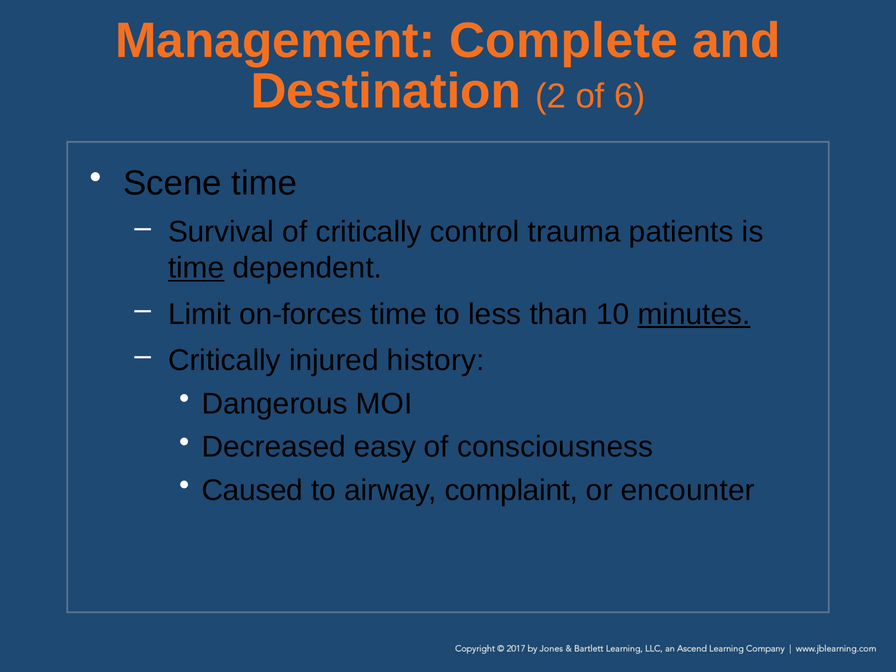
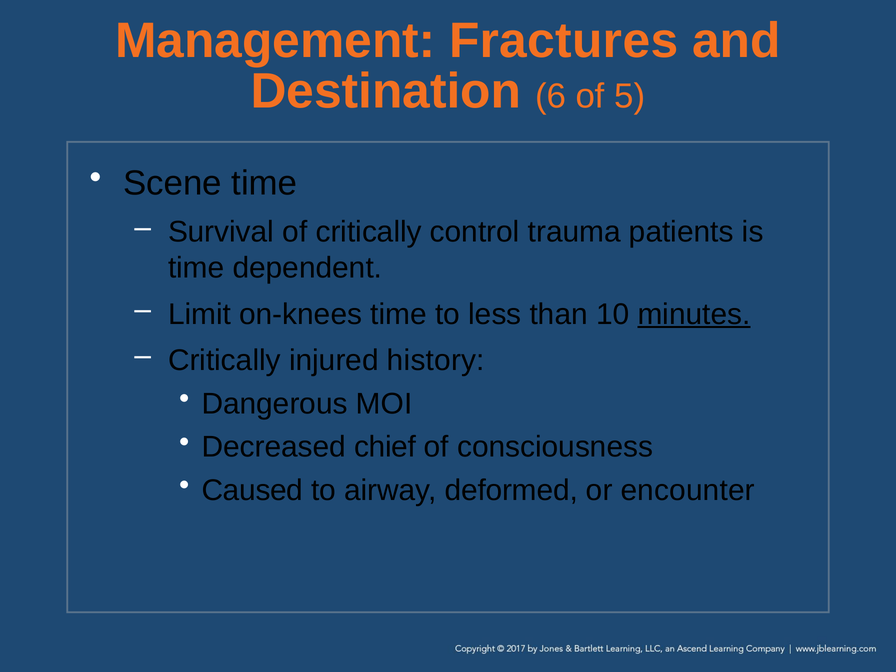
Complete: Complete -> Fractures (564, 41)
2: 2 -> 6 (551, 96)
6: 6 -> 5 (630, 96)
time underline: present -> none (196, 268)
on-forces: on-forces -> on-knees (301, 314)
easy: easy -> chief (385, 447)
complaint: complaint -> deformed (511, 490)
